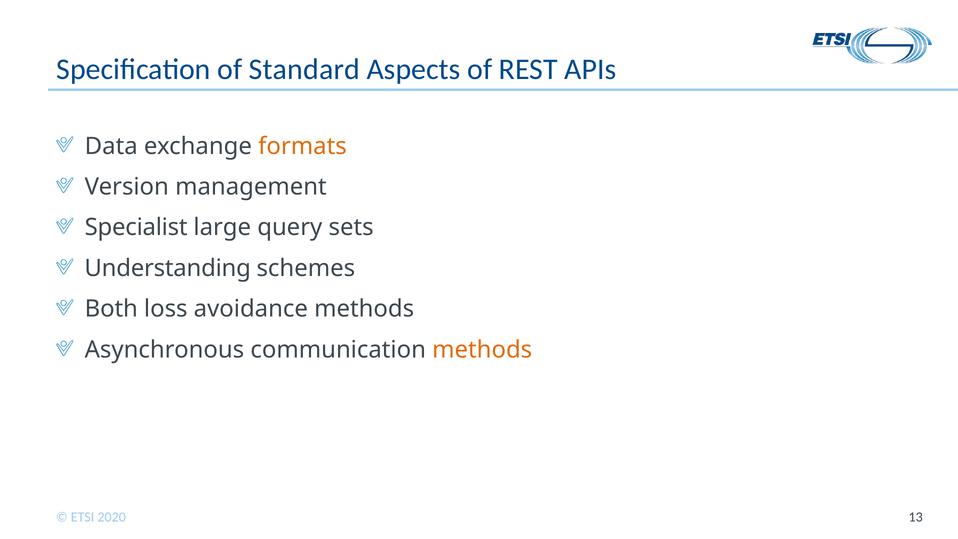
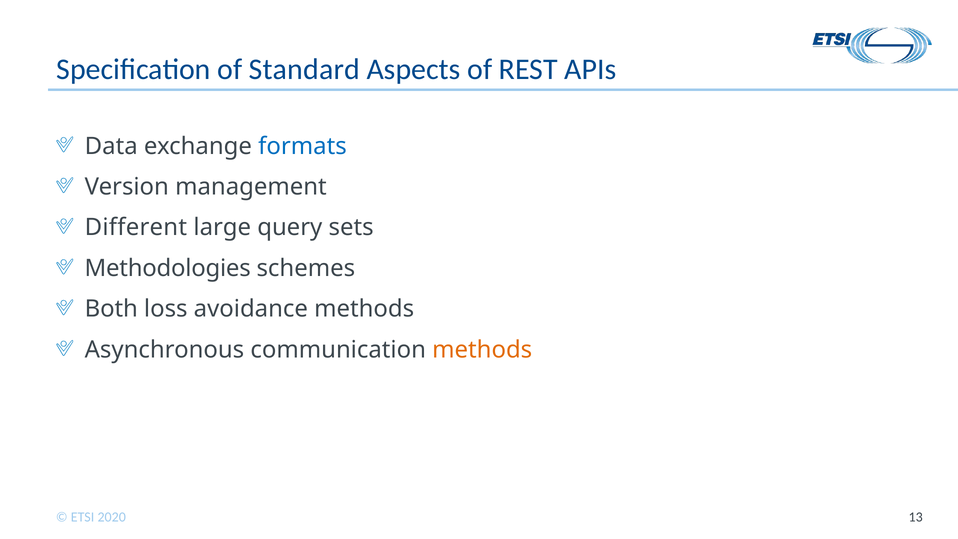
formats colour: orange -> blue (302, 146)
Specialist: Specialist -> Different (136, 227)
Understanding: Understanding -> Methodologies (168, 268)
